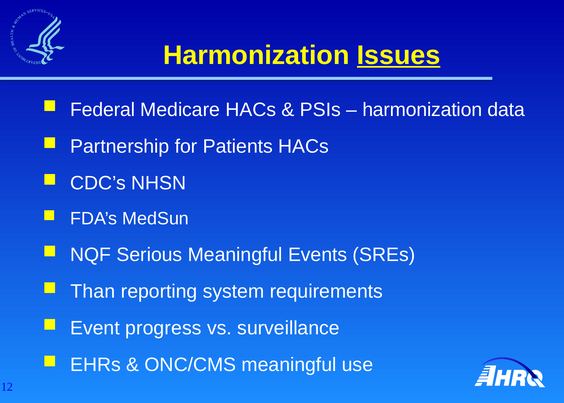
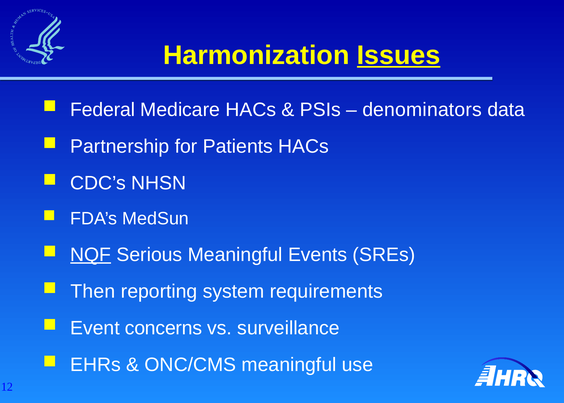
harmonization: harmonization -> denominators (422, 110)
NQF underline: none -> present (91, 255)
Than: Than -> Then (93, 291)
progress: progress -> concerns (164, 328)
